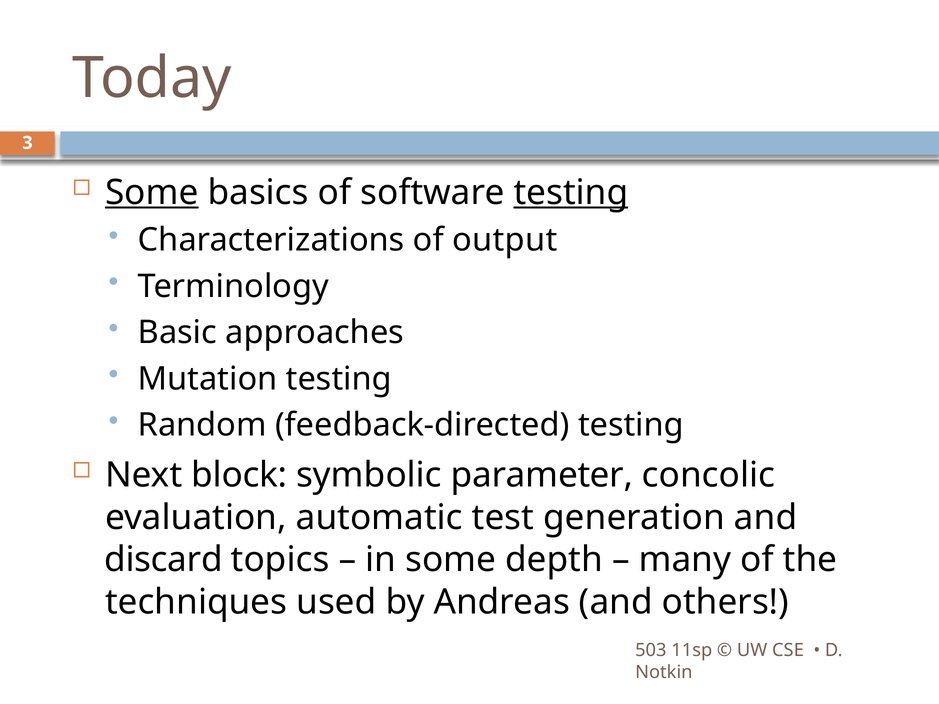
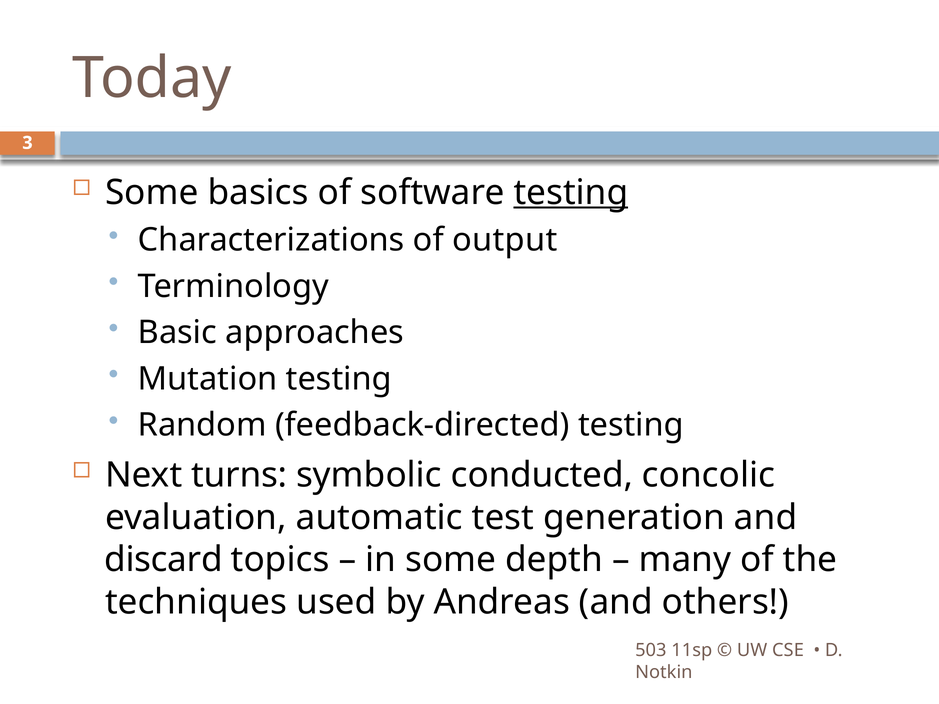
Some underline: present -> none (152, 193)
block: block -> turns (239, 475)
parameter: parameter -> conducted (542, 475)
